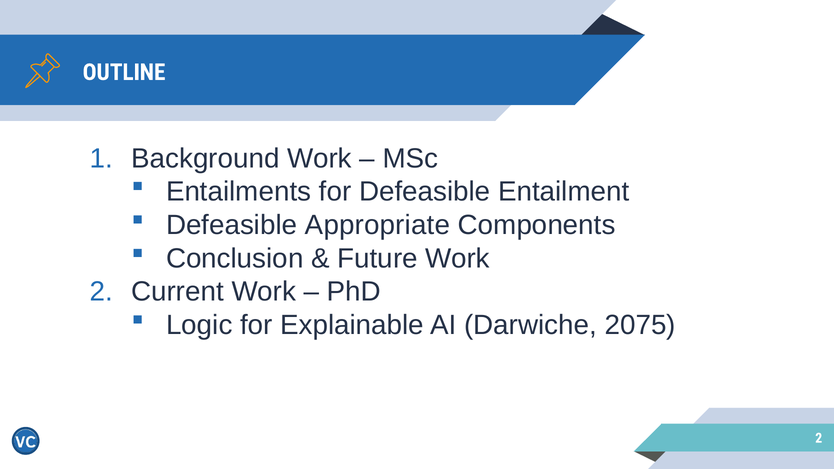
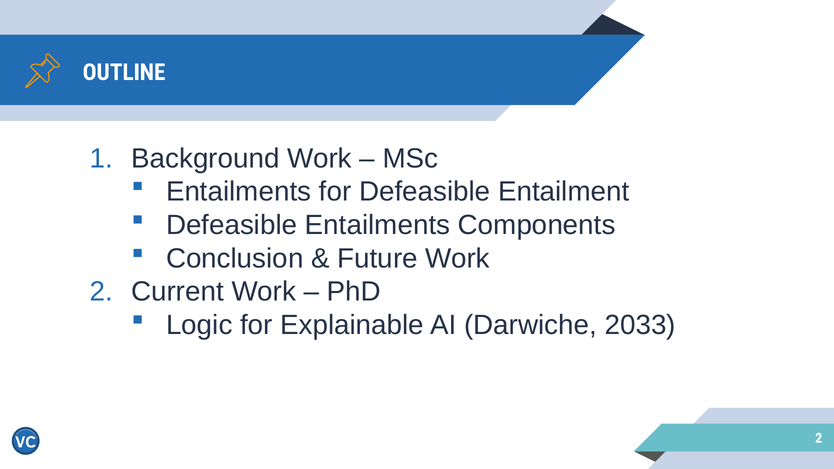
Defeasible Appropriate: Appropriate -> Entailments (378, 225)
2075: 2075 -> 2033 (640, 325)
